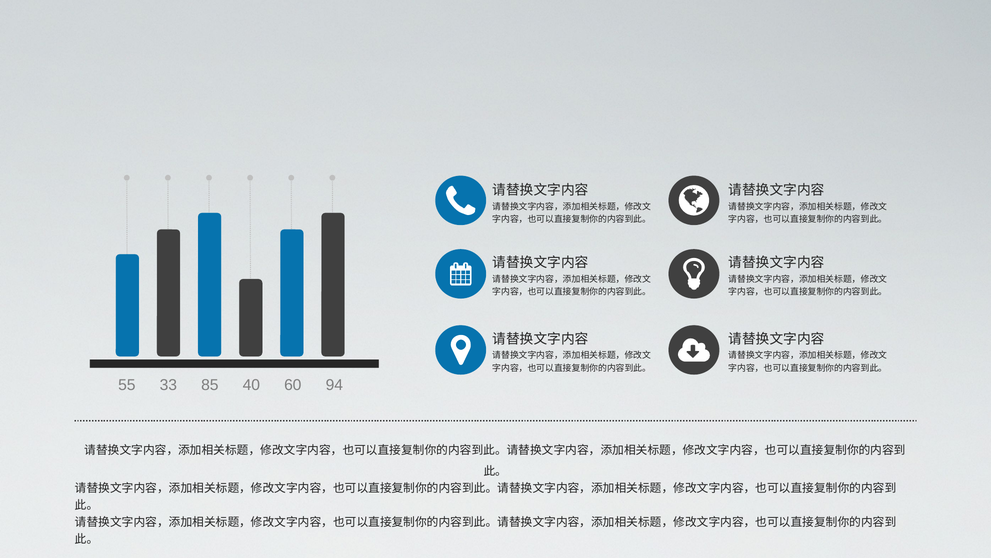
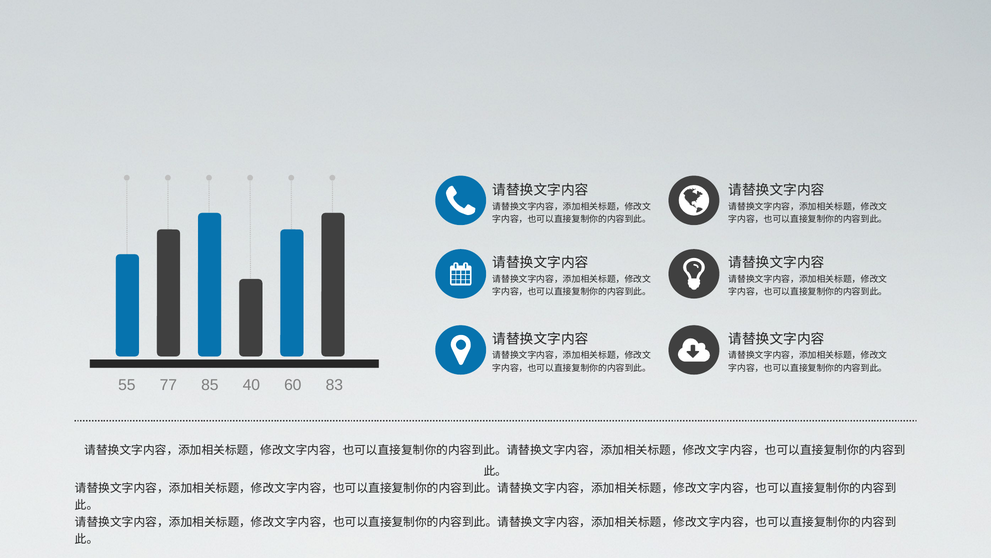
33: 33 -> 77 (168, 385)
94: 94 -> 83 (334, 385)
